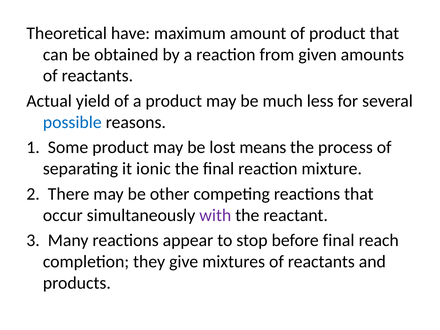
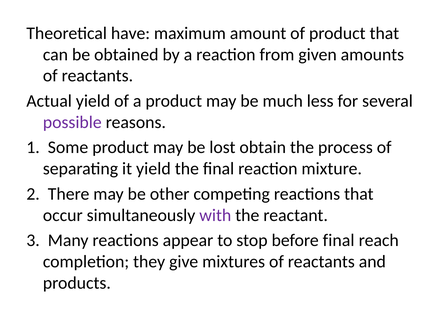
possible colour: blue -> purple (72, 122)
means: means -> obtain (263, 147)
it ionic: ionic -> yield (153, 169)
